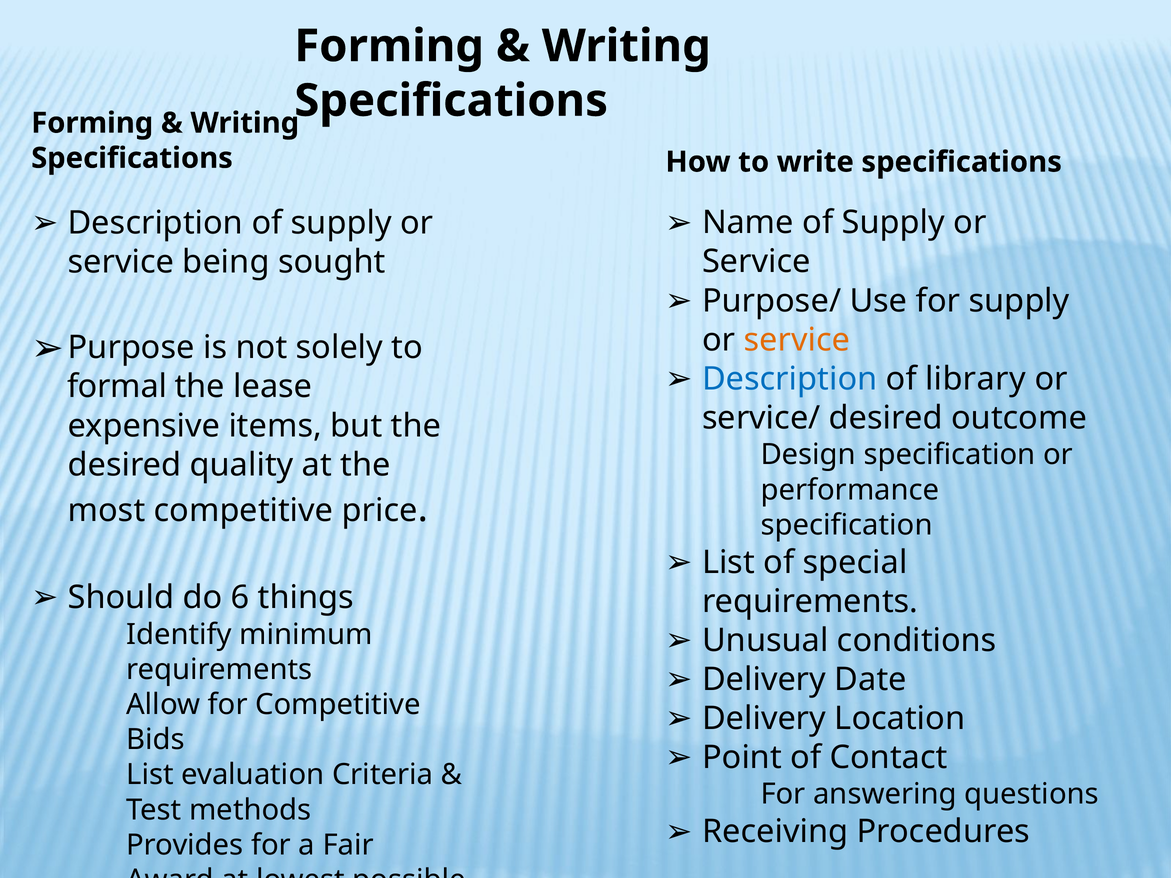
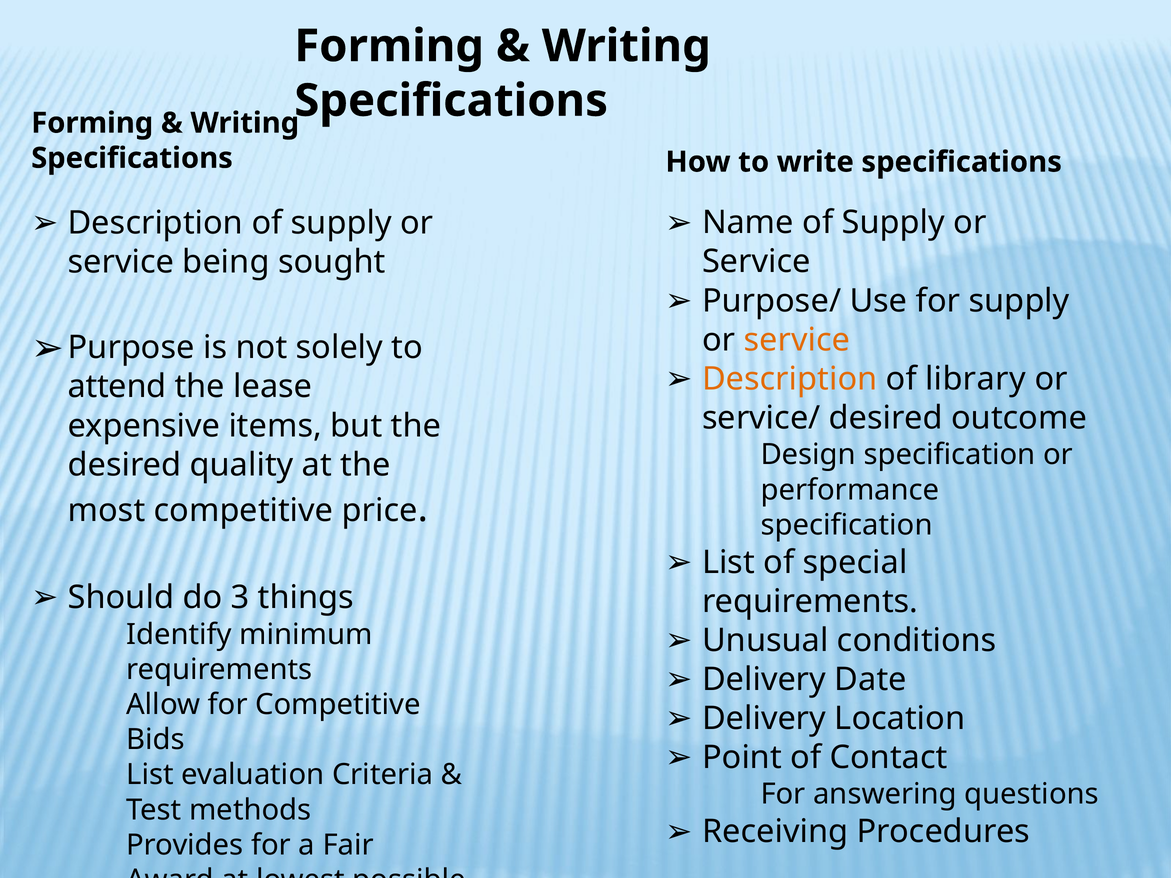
Description colour: blue -> orange (790, 379)
formal: formal -> attend (117, 387)
6: 6 -> 3 (240, 598)
